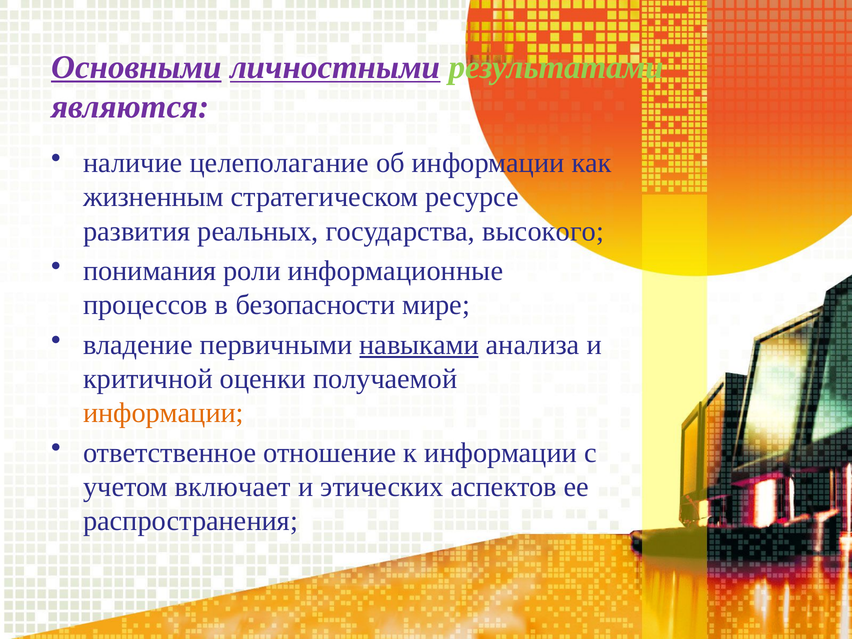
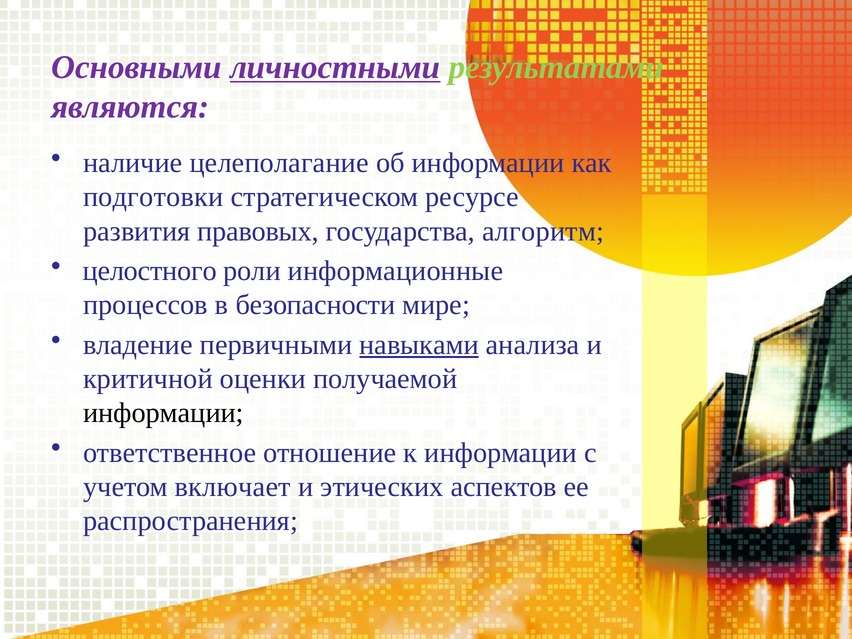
Основными underline: present -> none (136, 67)
жизненным: жизненным -> подготовки (153, 197)
реальных: реальных -> правовых (258, 231)
высокого: высокого -> алгоритм (543, 231)
понимания: понимания -> целостного (150, 271)
информации colour: orange -> black (163, 413)
